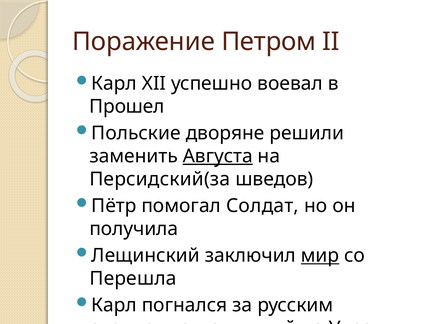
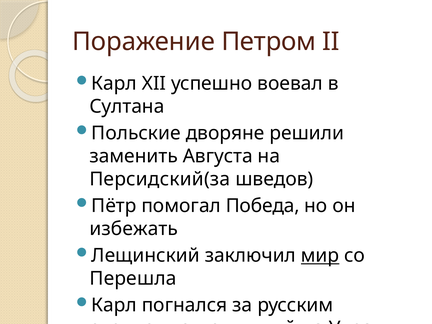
Прошел: Прошел -> Султана (127, 106)
Августа underline: present -> none (218, 156)
Солдат: Солдат -> Победа (263, 206)
получила: получила -> избежать (134, 229)
